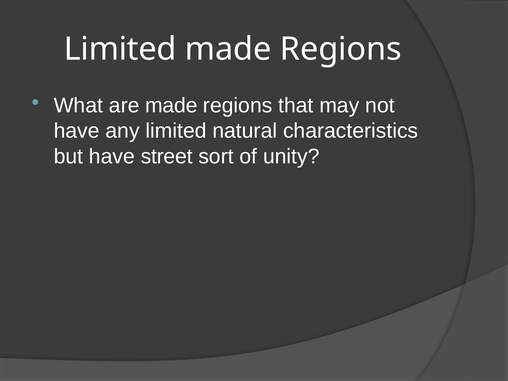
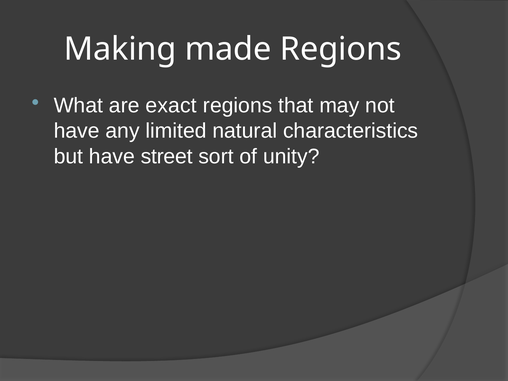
Limited: Limited -> Making (120, 49)
are made: made -> exact (171, 106)
